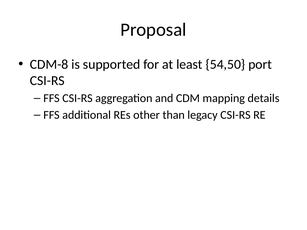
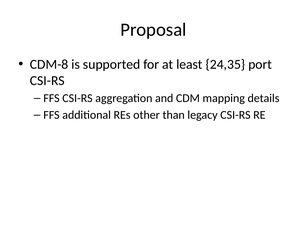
54,50: 54,50 -> 24,35 (225, 64)
